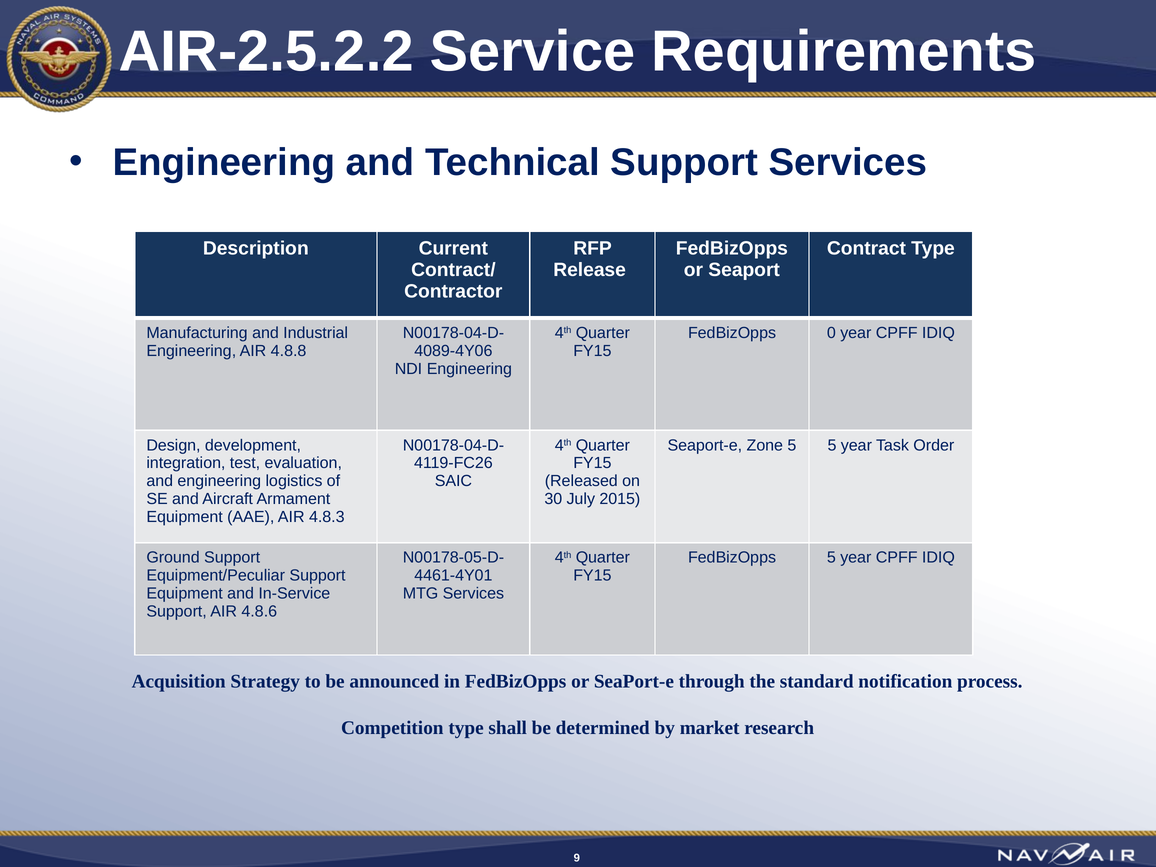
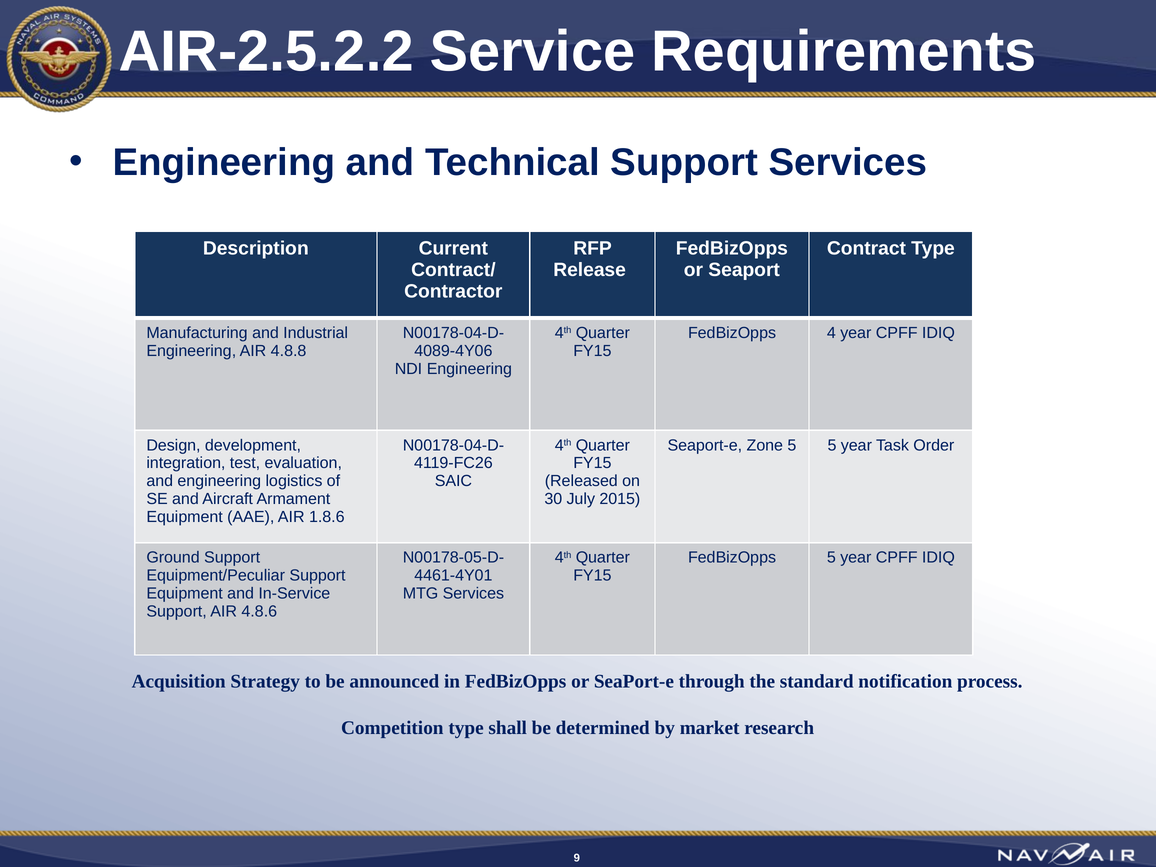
0: 0 -> 4 (831, 333)
4.8.3: 4.8.3 -> 1.8.6 (327, 517)
